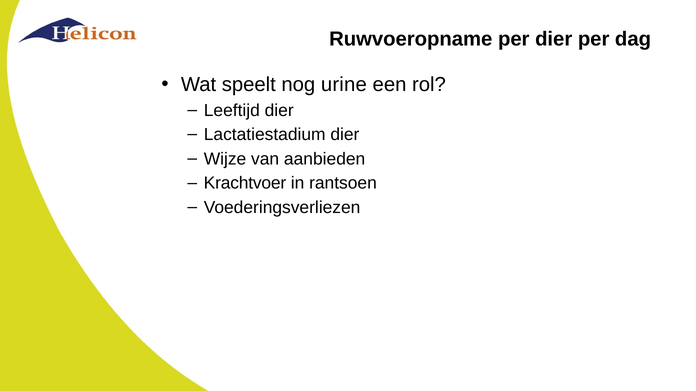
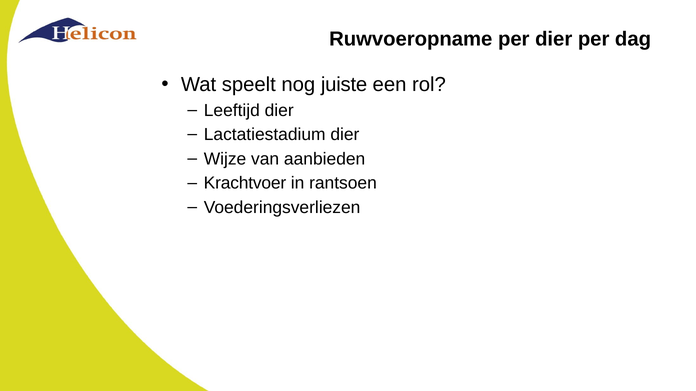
urine: urine -> juiste (344, 85)
